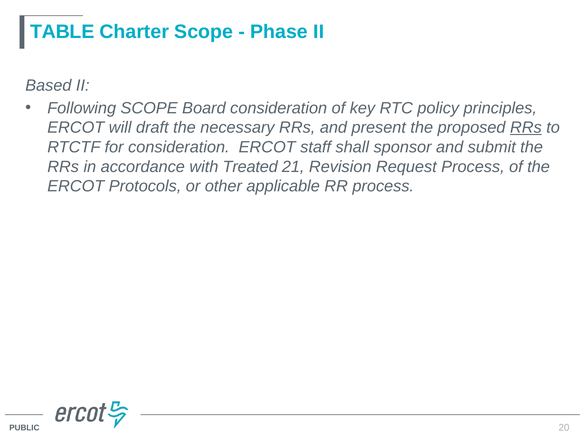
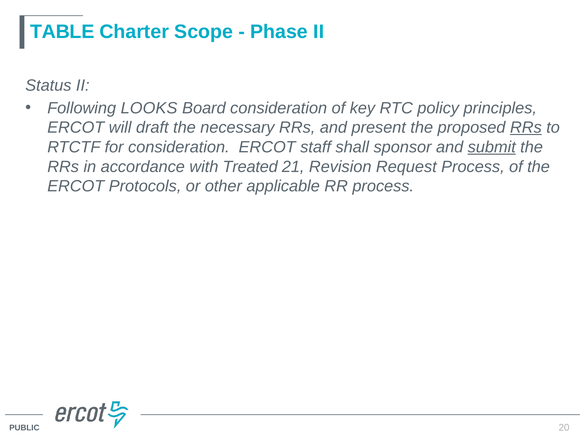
Based: Based -> Status (48, 85)
Following SCOPE: SCOPE -> LOOKS (149, 108)
submit underline: none -> present (492, 147)
